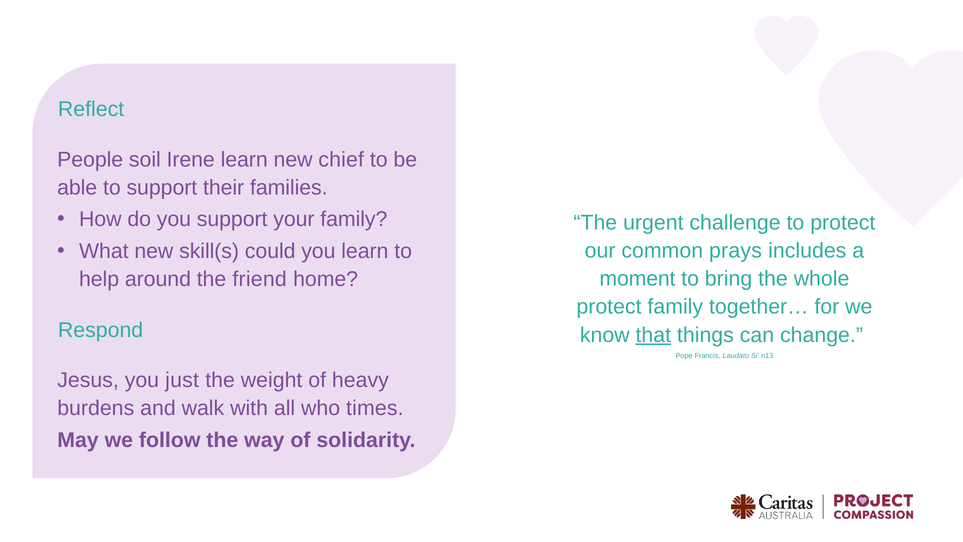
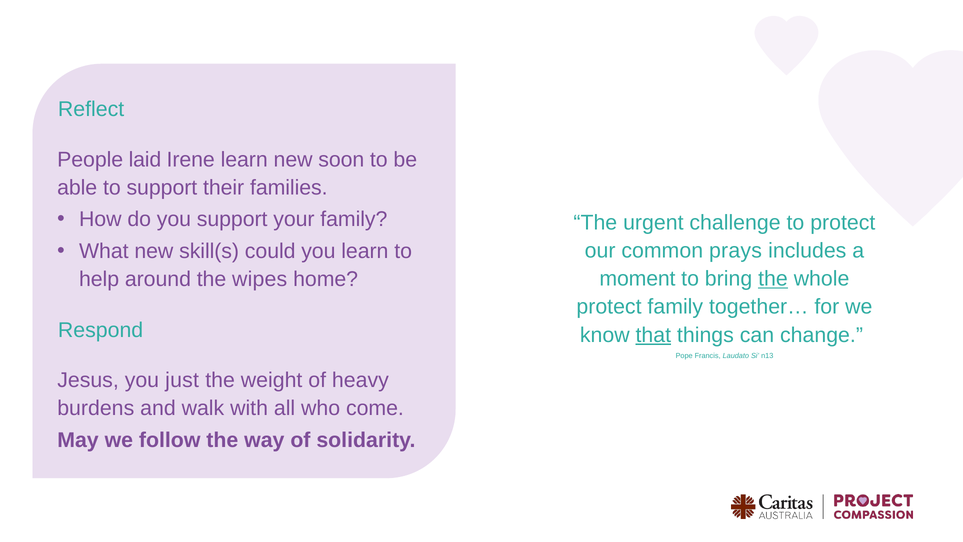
soil: soil -> laid (145, 159)
chief: chief -> soon (341, 159)
the underline: none -> present (773, 279)
friend: friend -> wipes (260, 279)
times: times -> come (375, 408)
